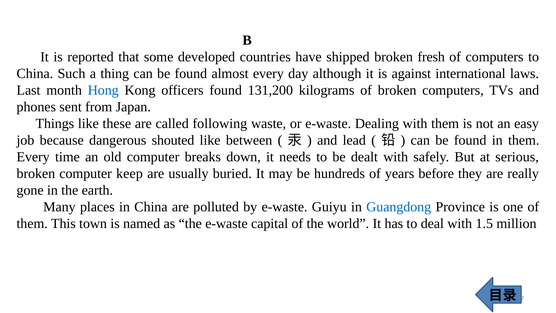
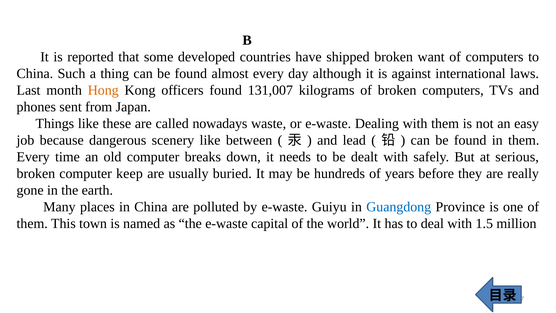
fresh: fresh -> want (431, 57)
Hong colour: blue -> orange (103, 90)
131,200: 131,200 -> 131,007 (270, 90)
following: following -> nowadays (220, 123)
shouted: shouted -> scenery (173, 140)
